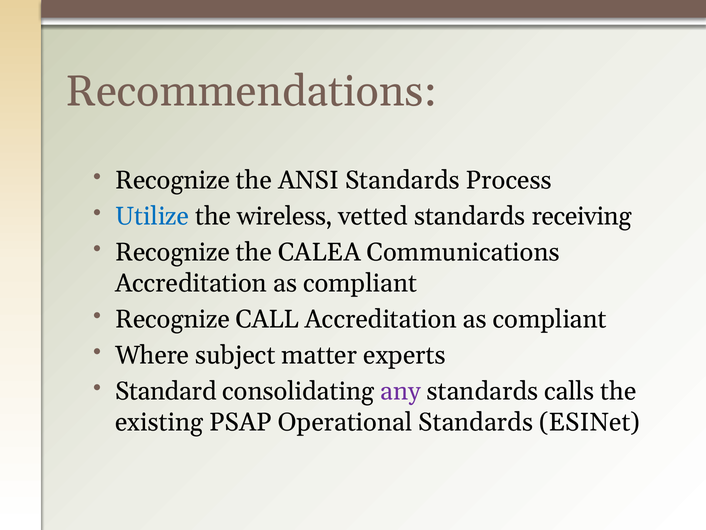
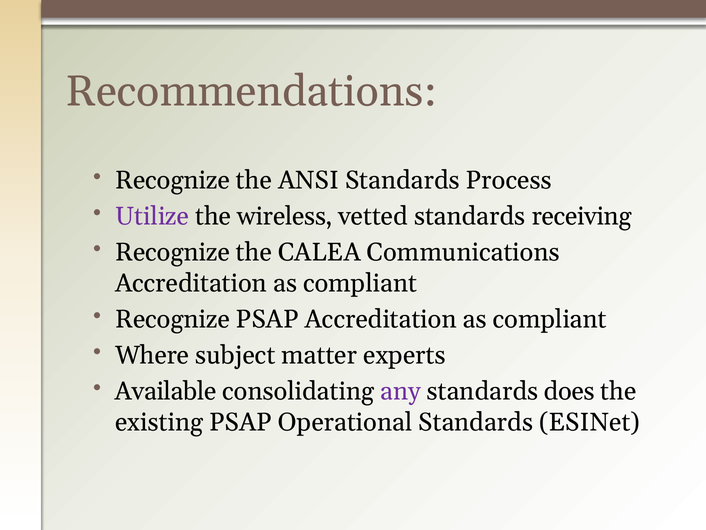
Utilize colour: blue -> purple (152, 216)
Recognize CALL: CALL -> PSAP (267, 319)
Standard: Standard -> Available (166, 391)
calls: calls -> does (569, 391)
